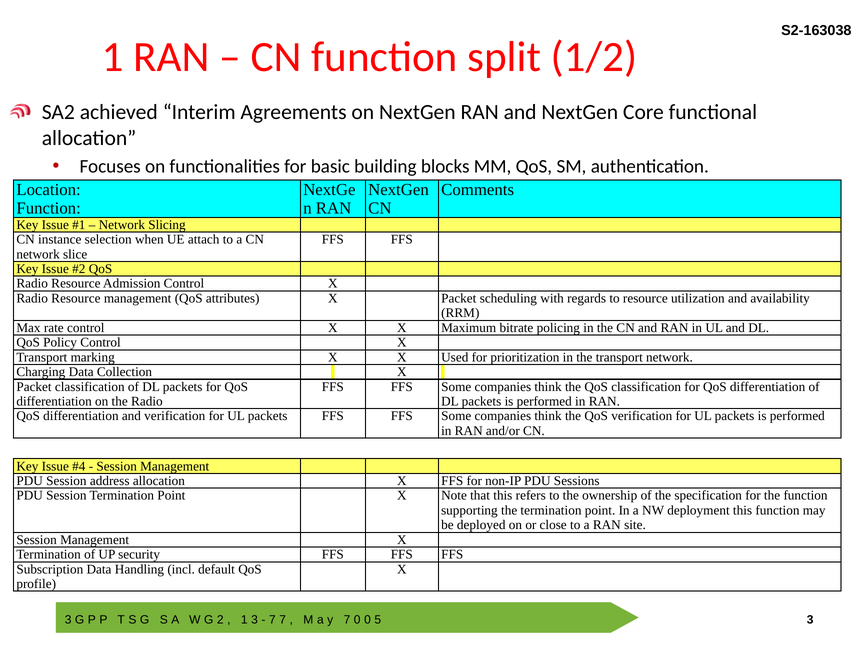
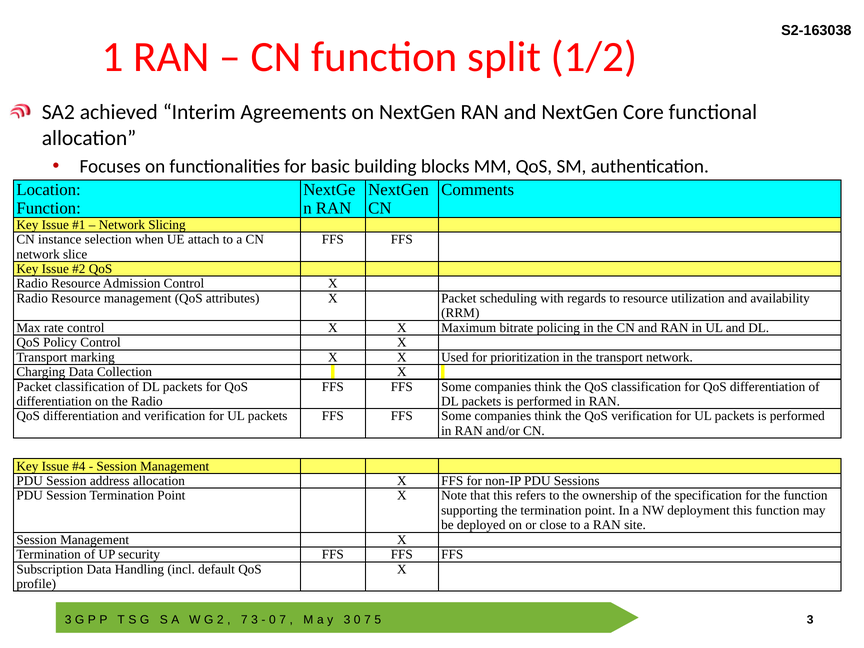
1: 1 -> 7 (244, 620)
7: 7 -> 0 (272, 620)
7: 7 -> 3 (347, 620)
0: 0 -> 7 (368, 620)
